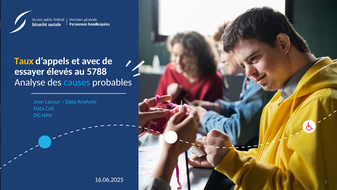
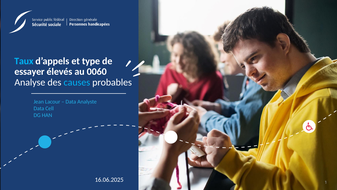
Taux colour: yellow -> light blue (24, 61)
avec: avec -> type (91, 61)
5788: 5788 -> 0060 (97, 72)
